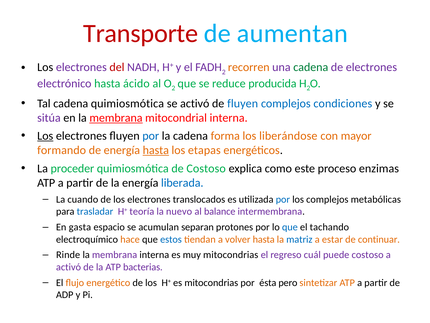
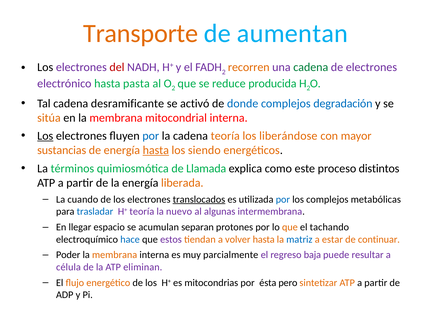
Transporte colour: red -> orange (141, 33)
ácido: ácido -> pasta (136, 83)
cadena quimiosmótica: quimiosmótica -> desramificante (127, 103)
de fluyen: fluyen -> donde (243, 103)
condiciones: condiciones -> degradación (343, 103)
sitúa colour: purple -> orange (49, 118)
membrana underline: present -> none (116, 118)
cadena forma: forma -> teoría (225, 136)
formando: formando -> sustancias (62, 150)
etapas: etapas -> siendo (204, 150)
proceder: proceder -> términos (72, 168)
de Costoso: Costoso -> Llamada (206, 168)
enzimas: enzimas -> distintos (379, 168)
liberada colour: blue -> orange (182, 183)
translocados underline: none -> present (199, 199)
balance: balance -> algunas (220, 211)
gasta: gasta -> llegar (80, 227)
que colour: blue -> orange (290, 227)
hace colour: orange -> blue (130, 239)
estos colour: blue -> purple (171, 239)
Rinde: Rinde -> Poder (68, 255)
membrana colour: purple -> orange (115, 255)
muy mitocondrias: mitocondrias -> parcialmente (231, 255)
cuál: cuál -> baja (312, 255)
puede costoso: costoso -> resultar (368, 255)
activó: activó -> célula (68, 267)
bacterias: bacterias -> eliminan (143, 267)
